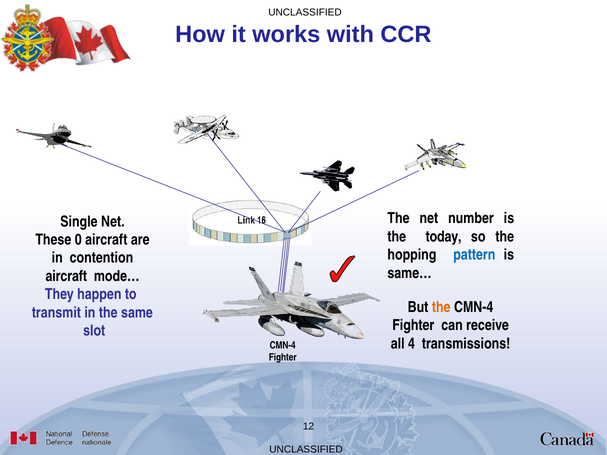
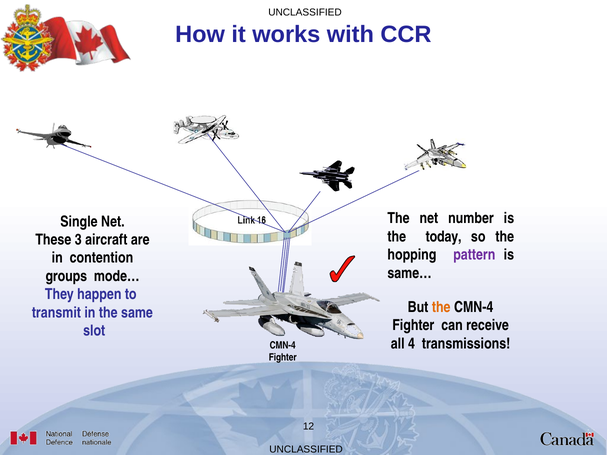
0: 0 -> 3 (78, 240)
pattern colour: blue -> purple (474, 255)
aircraft: aircraft -> groups (66, 276)
